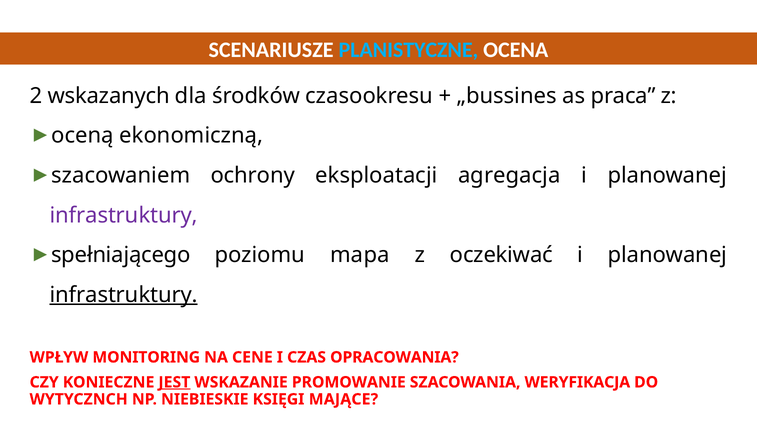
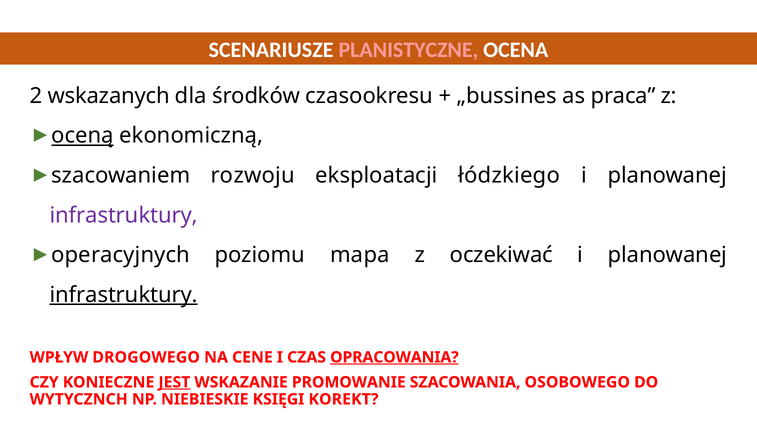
PLANISTYCZNE colour: light blue -> pink (408, 50)
oceną underline: none -> present (83, 136)
ochrony: ochrony -> rozwoju (253, 175)
agregacja: agregacja -> łódzkiego (509, 175)
spełniającego: spełniającego -> operacyjnych (121, 255)
MONITORING: MONITORING -> DROGOWEGO (146, 357)
OPRACOWANIA underline: none -> present (394, 357)
WERYFIKACJA: WERYFIKACJA -> OSOBOWEGO (577, 382)
MAJĄCE: MAJĄCE -> KOREKT (343, 399)
